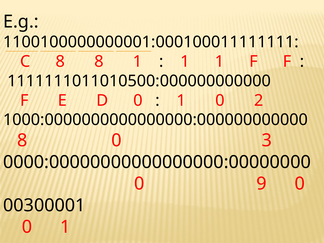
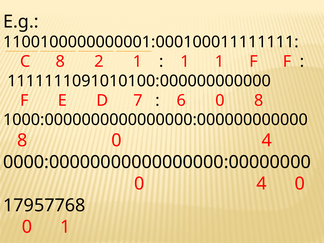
8 8: 8 -> 2 (99, 62)
1111111011010500:000000000000: 1111111011010500:000000000000 -> 1111111091010100:000000000000 (139, 81)
D 0: 0 -> 7 (138, 100)
1: 1 -> 6 (181, 100)
0 2: 2 -> 8 (259, 100)
8 0 3: 3 -> 4 (267, 141)
9: 9 -> 4 (261, 184)
00300001: 00300001 -> 17957768 (44, 205)
